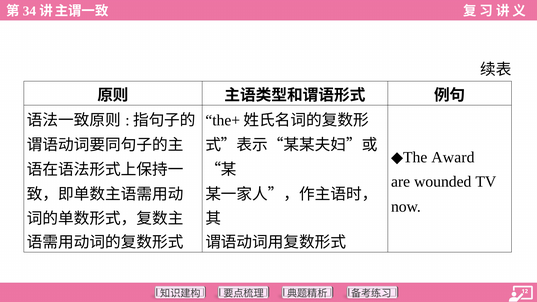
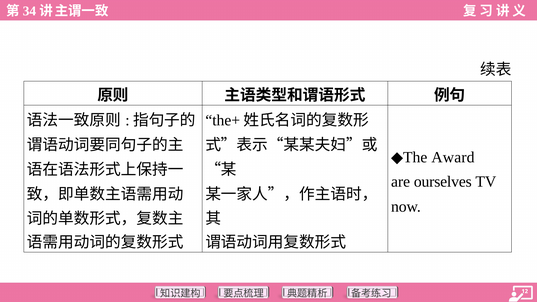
wounded: wounded -> ourselves (443, 182)
